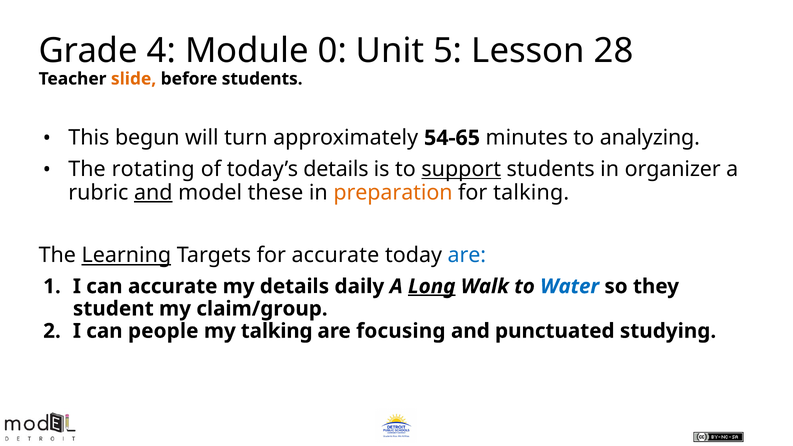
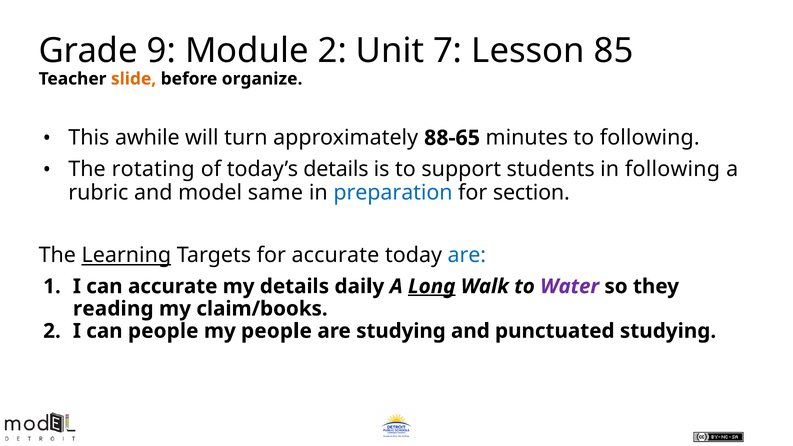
4: 4 -> 9 (161, 51)
Module 0: 0 -> 2 (332, 51)
5: 5 -> 7 (448, 51)
28: 28 -> 85 (614, 51)
before students: students -> organize (262, 79)
begun: begun -> awhile (147, 138)
54-65: 54-65 -> 88-65 (452, 138)
to analyzing: analyzing -> following (650, 138)
support underline: present -> none (461, 169)
in organizer: organizer -> following (673, 169)
and underline: present -> none (153, 193)
these: these -> same (275, 193)
preparation colour: orange -> blue (393, 193)
for talking: talking -> section (531, 193)
Water colour: blue -> purple (570, 286)
student: student -> reading (113, 309)
claim/group: claim/group -> claim/books (262, 309)
my talking: talking -> people (276, 331)
are focusing: focusing -> studying (401, 331)
